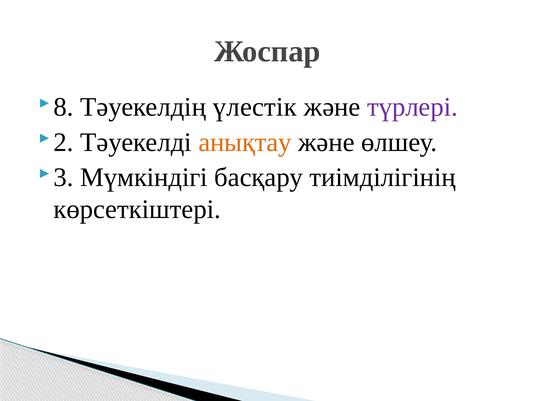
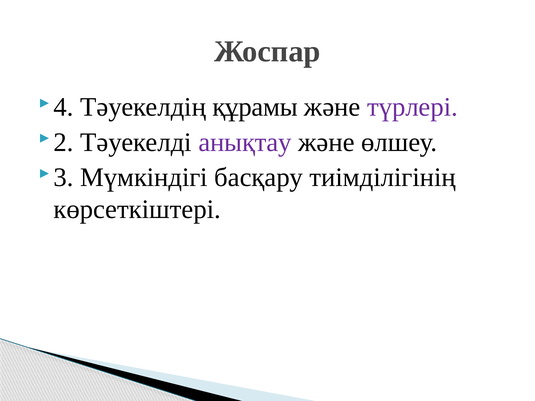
8: 8 -> 4 (63, 107)
үлестік: үлестік -> құрамы (255, 107)
анықтау colour: orange -> purple (245, 142)
